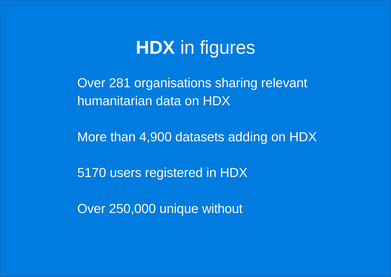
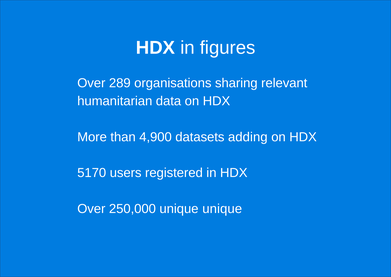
281: 281 -> 289 (120, 83)
unique without: without -> unique (222, 209)
